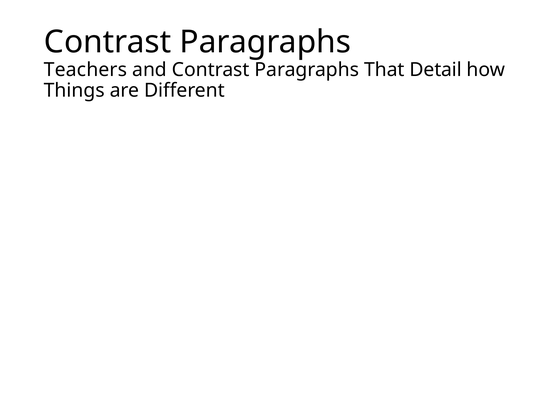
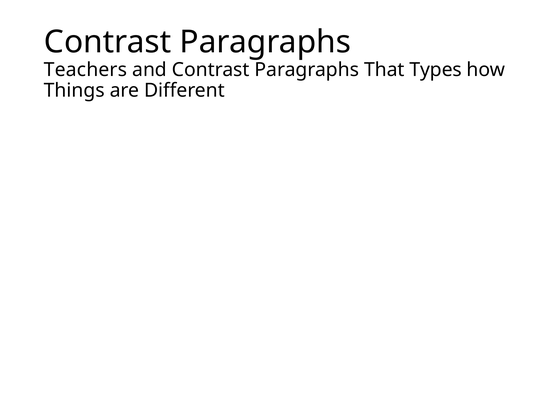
Detail: Detail -> Types (436, 70)
